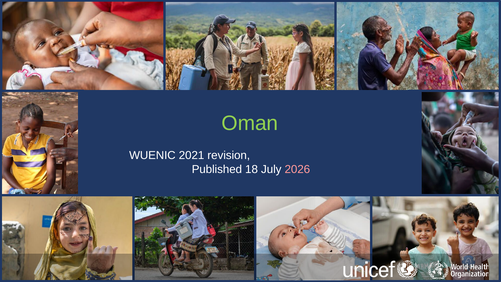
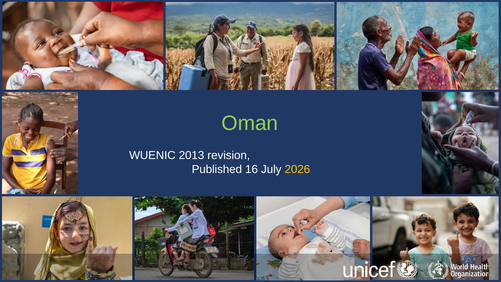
2021: 2021 -> 2013 (192, 155)
18: 18 -> 16 (252, 169)
2026 colour: pink -> yellow (297, 169)
